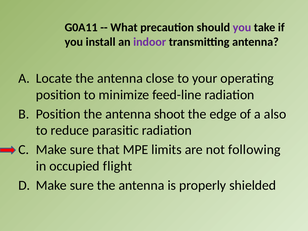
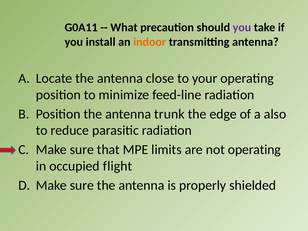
indoor colour: purple -> orange (150, 42)
shoot: shoot -> trunk (169, 114)
not following: following -> operating (254, 150)
